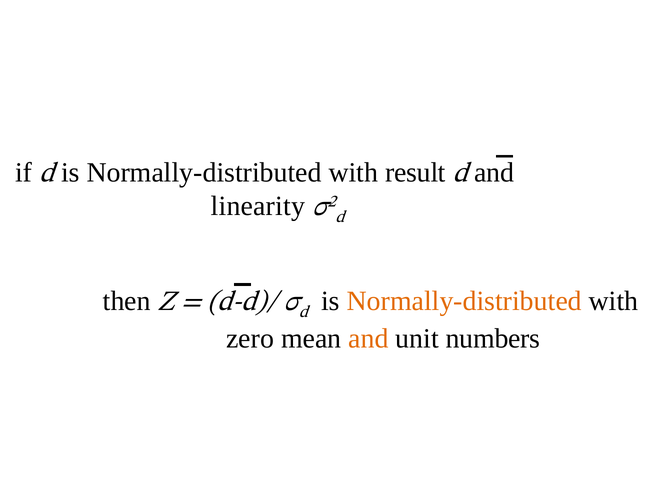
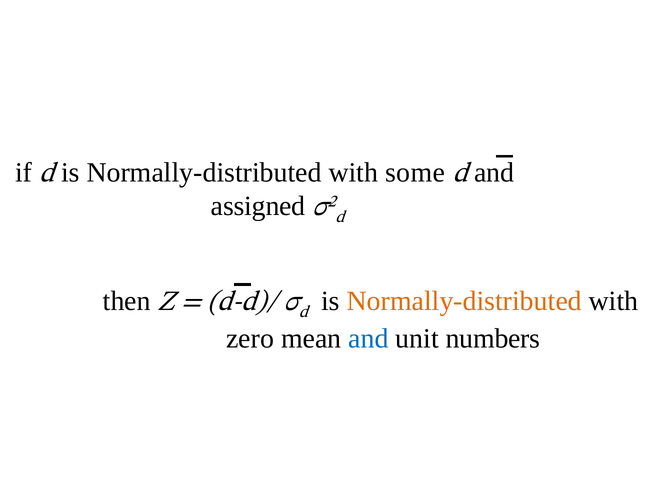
result: result -> some (415, 173)
linearity: linearity -> assigned (258, 206)
and colour: orange -> blue (368, 339)
